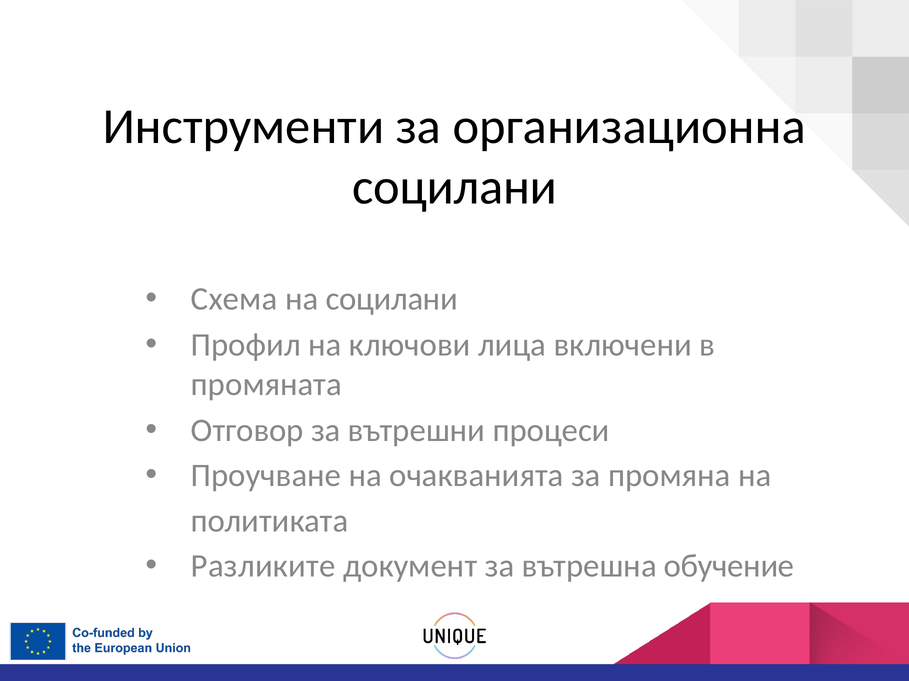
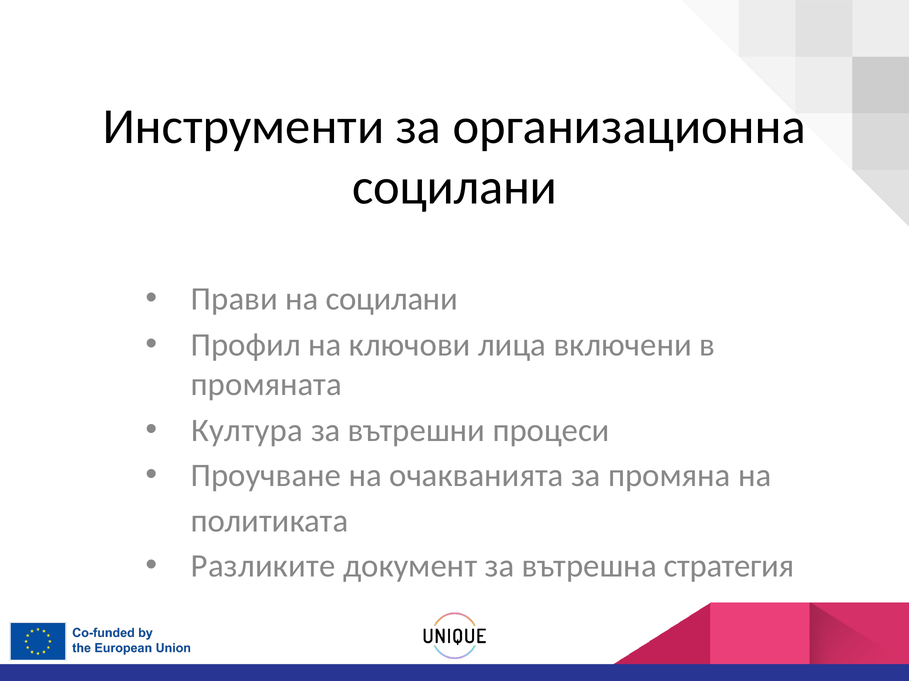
Схема: Схема -> Прави (234, 299)
Отговор: Отговор -> Култура (247, 431)
обучение: обучение -> стратегия (729, 567)
